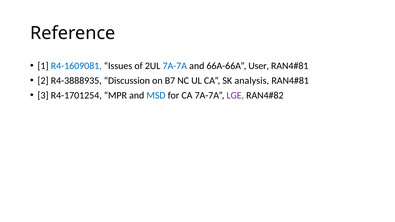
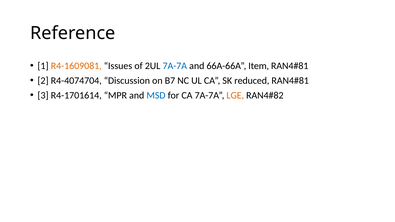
R4-1609081 colour: blue -> orange (76, 66)
User: User -> Item (259, 66)
R4-3888935: R4-3888935 -> R4-4074704 (76, 81)
analysis: analysis -> reduced (252, 81)
R4-1701254: R4-1701254 -> R4-1701614 (76, 95)
LGE colour: purple -> orange (235, 95)
